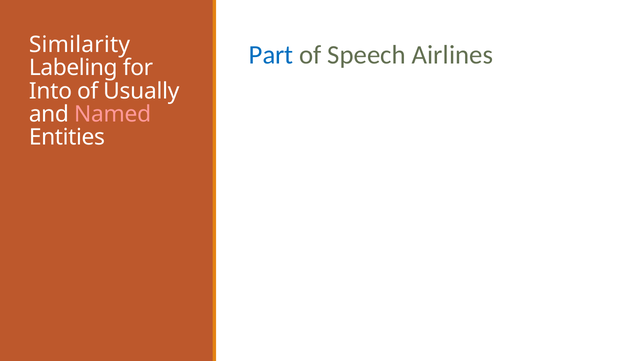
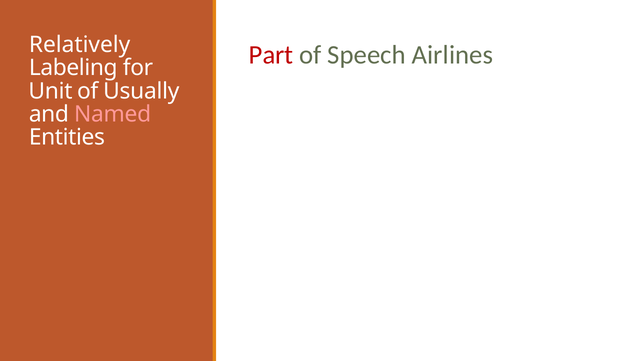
Similarity: Similarity -> Relatively (80, 45)
Part colour: blue -> red (271, 55)
Into: Into -> Unit (50, 91)
